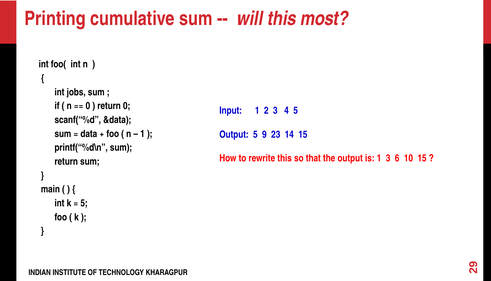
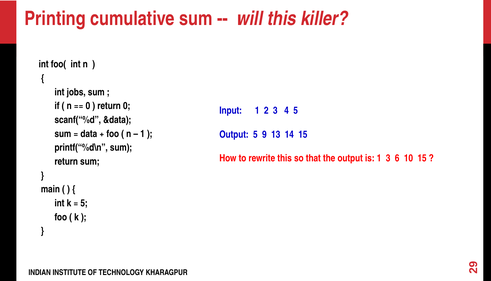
most: most -> killer (324, 19)
23: 23 -> 13 (276, 134)
